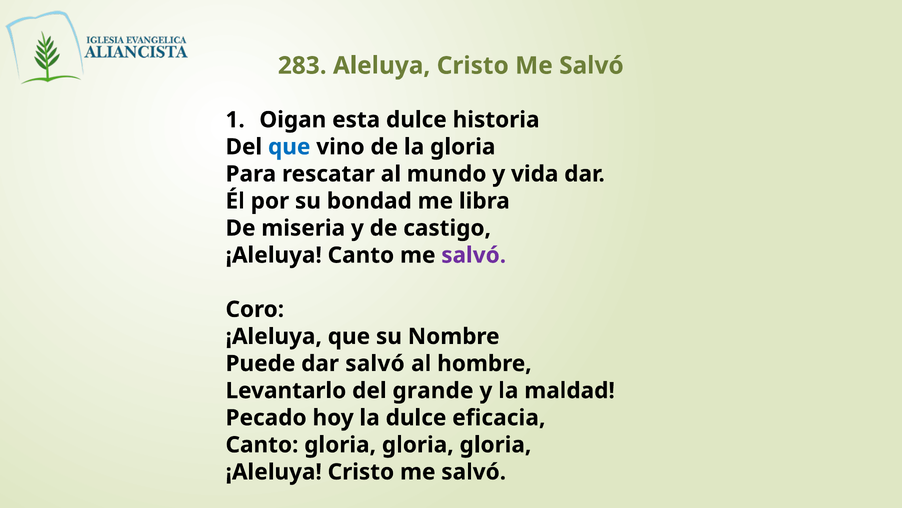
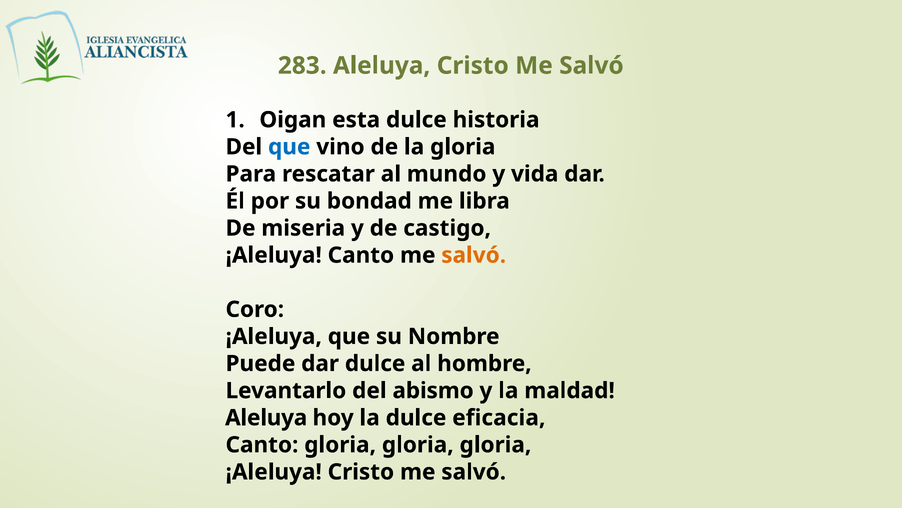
salvó colour: purple -> orange (474, 255)
dar salvó: salvó -> dulce (375, 363)
grande: grande -> abismo (433, 390)
Pecado: Pecado -> Aleluya (266, 417)
